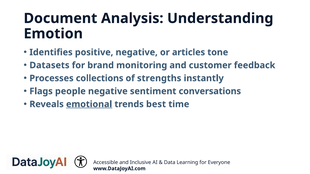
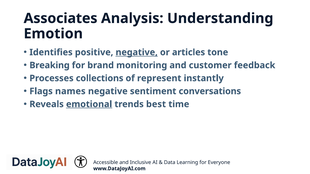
Document: Document -> Associates (61, 18)
negative underline: none -> present (137, 52)
Datasets: Datasets -> Breaking (50, 65)
strengths: strengths -> represent (159, 78)
people: people -> names (70, 91)
